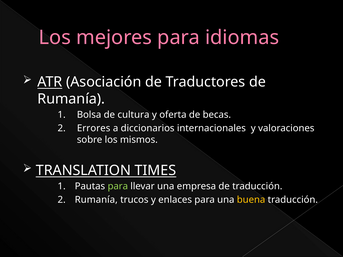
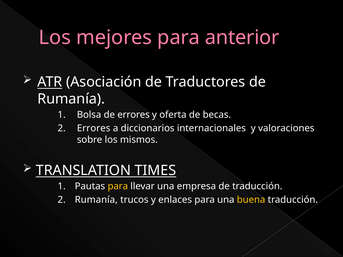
idiomas: idiomas -> anterior (242, 38)
de cultura: cultura -> errores (134, 115)
para colour: light green -> yellow (118, 186)
